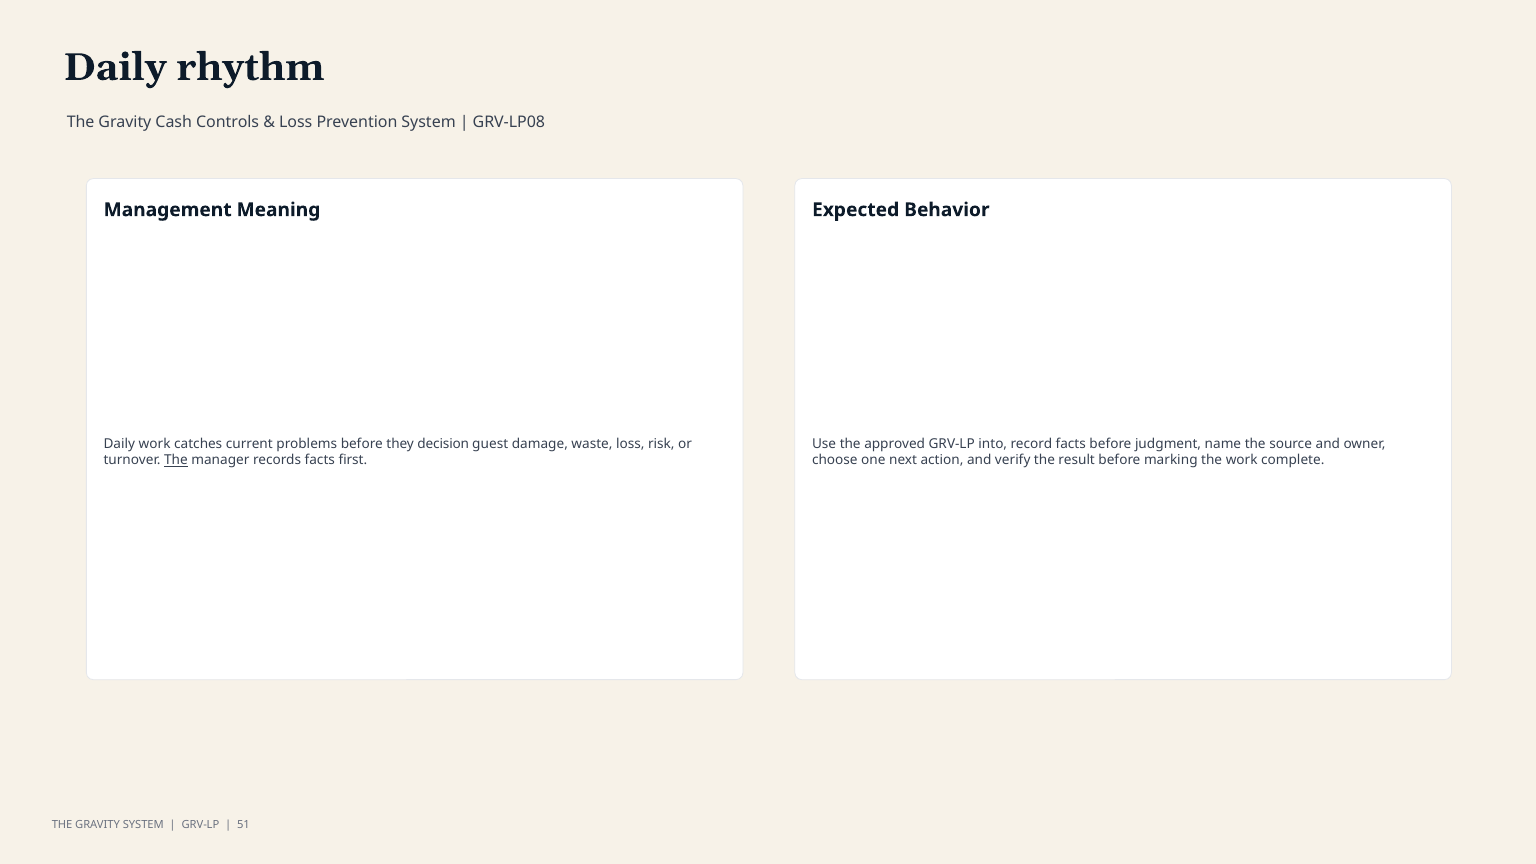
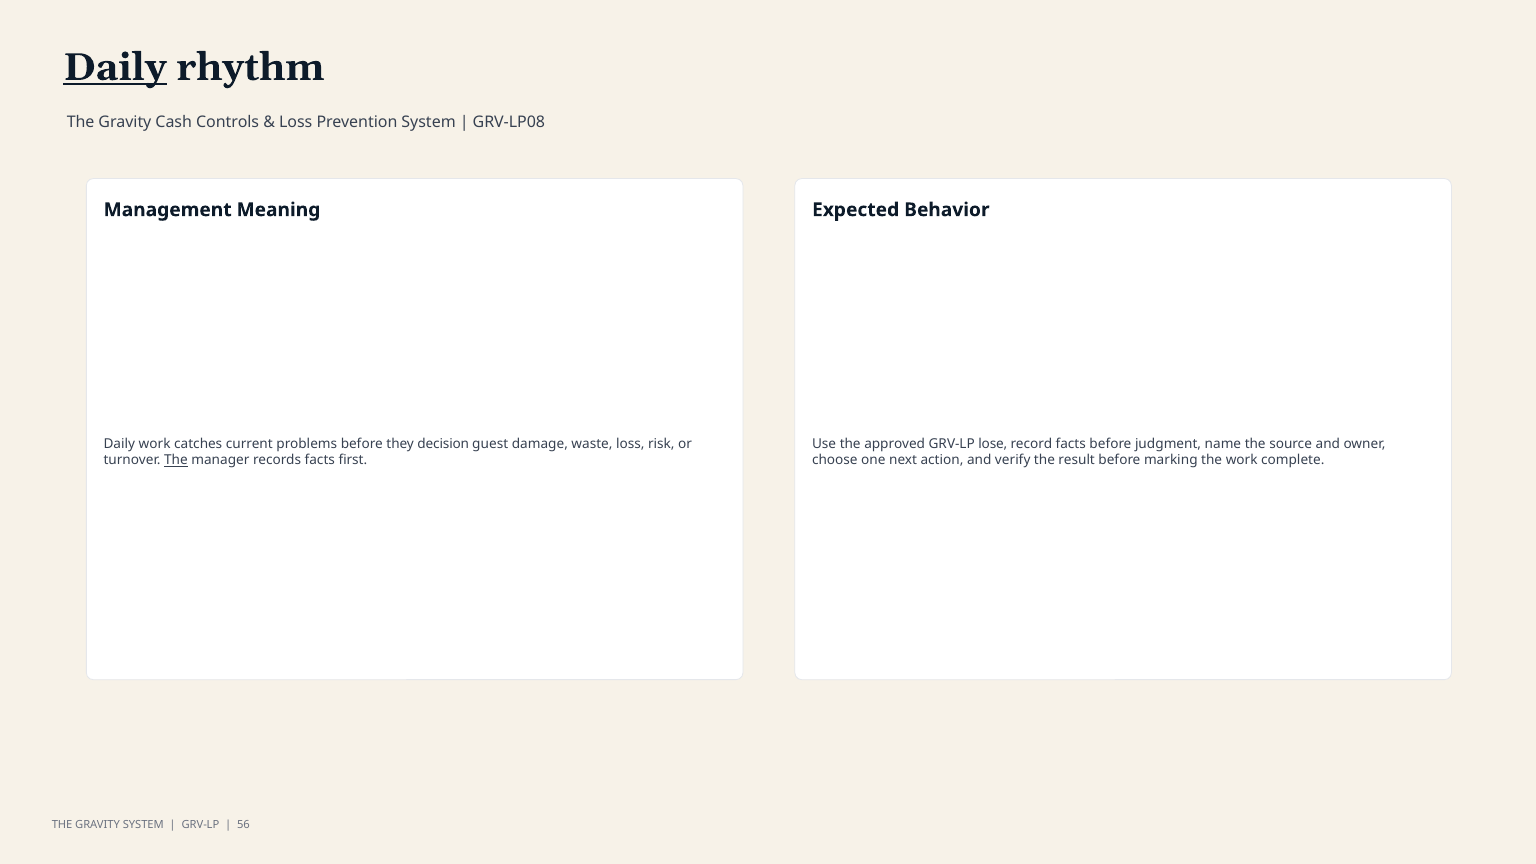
Daily underline: none -> present (115, 67)
into: into -> lose (993, 444)
51: 51 -> 56 (243, 824)
